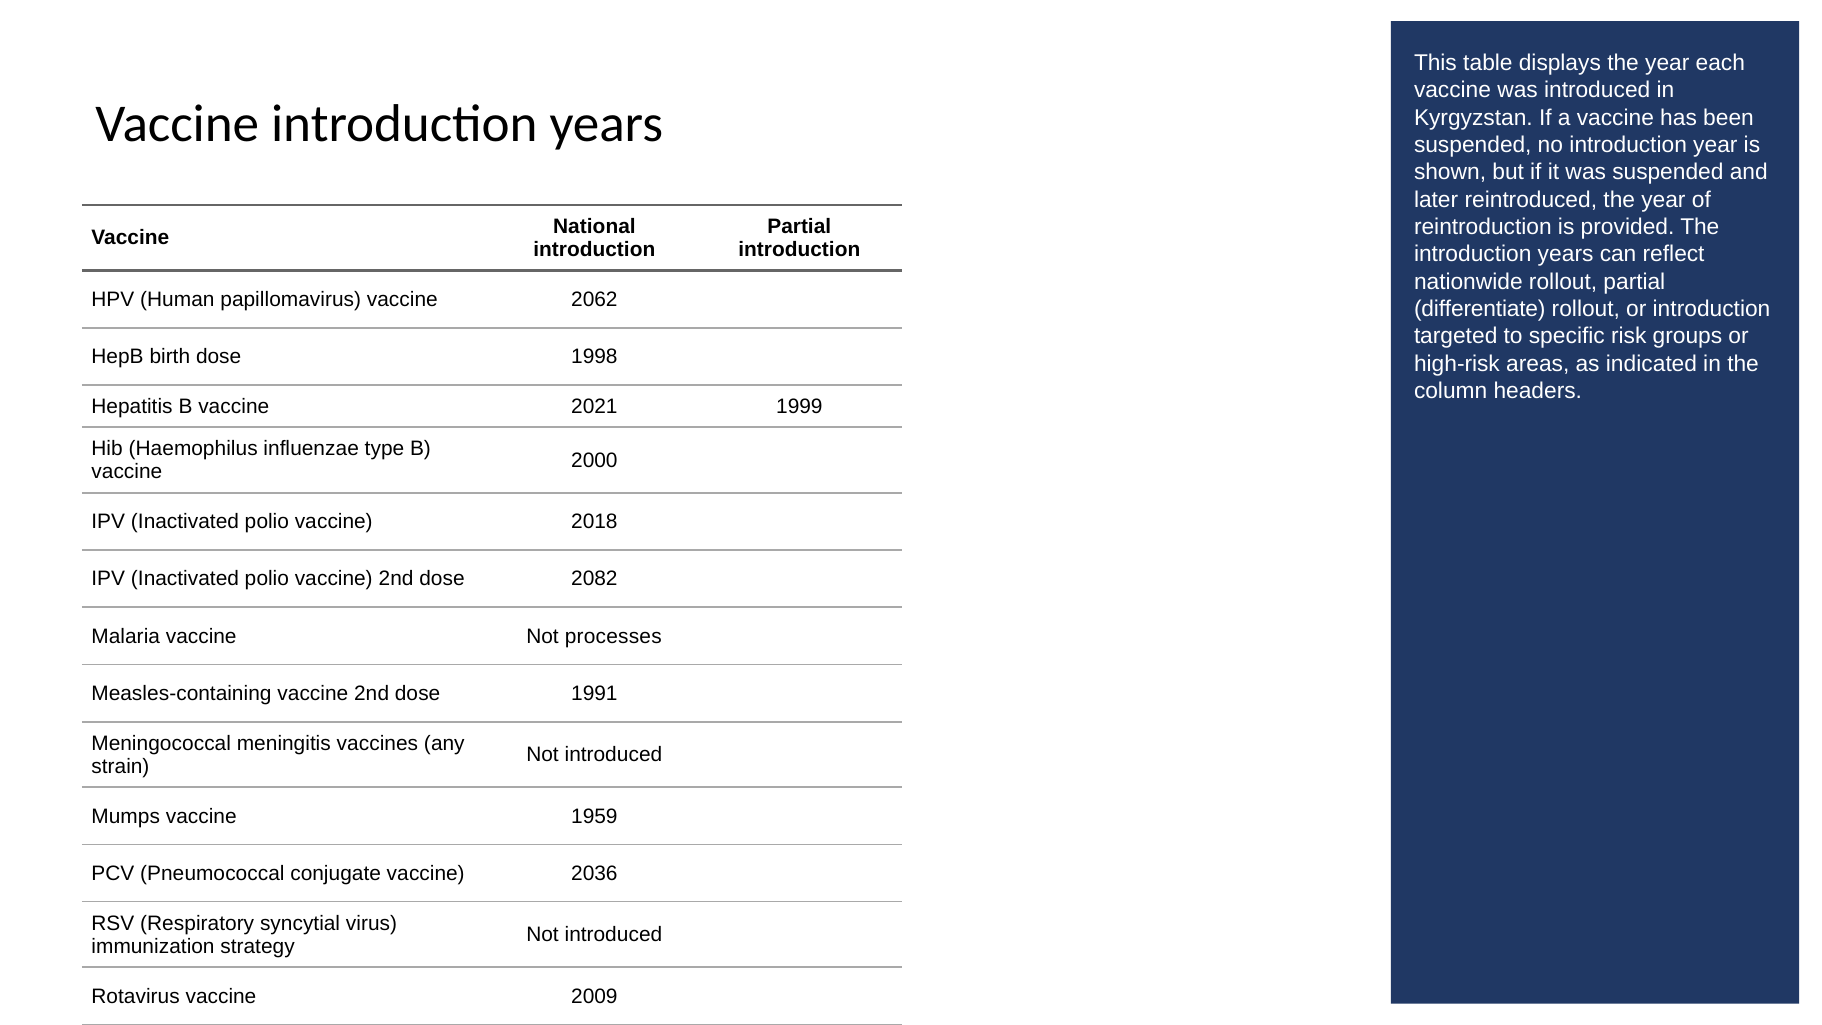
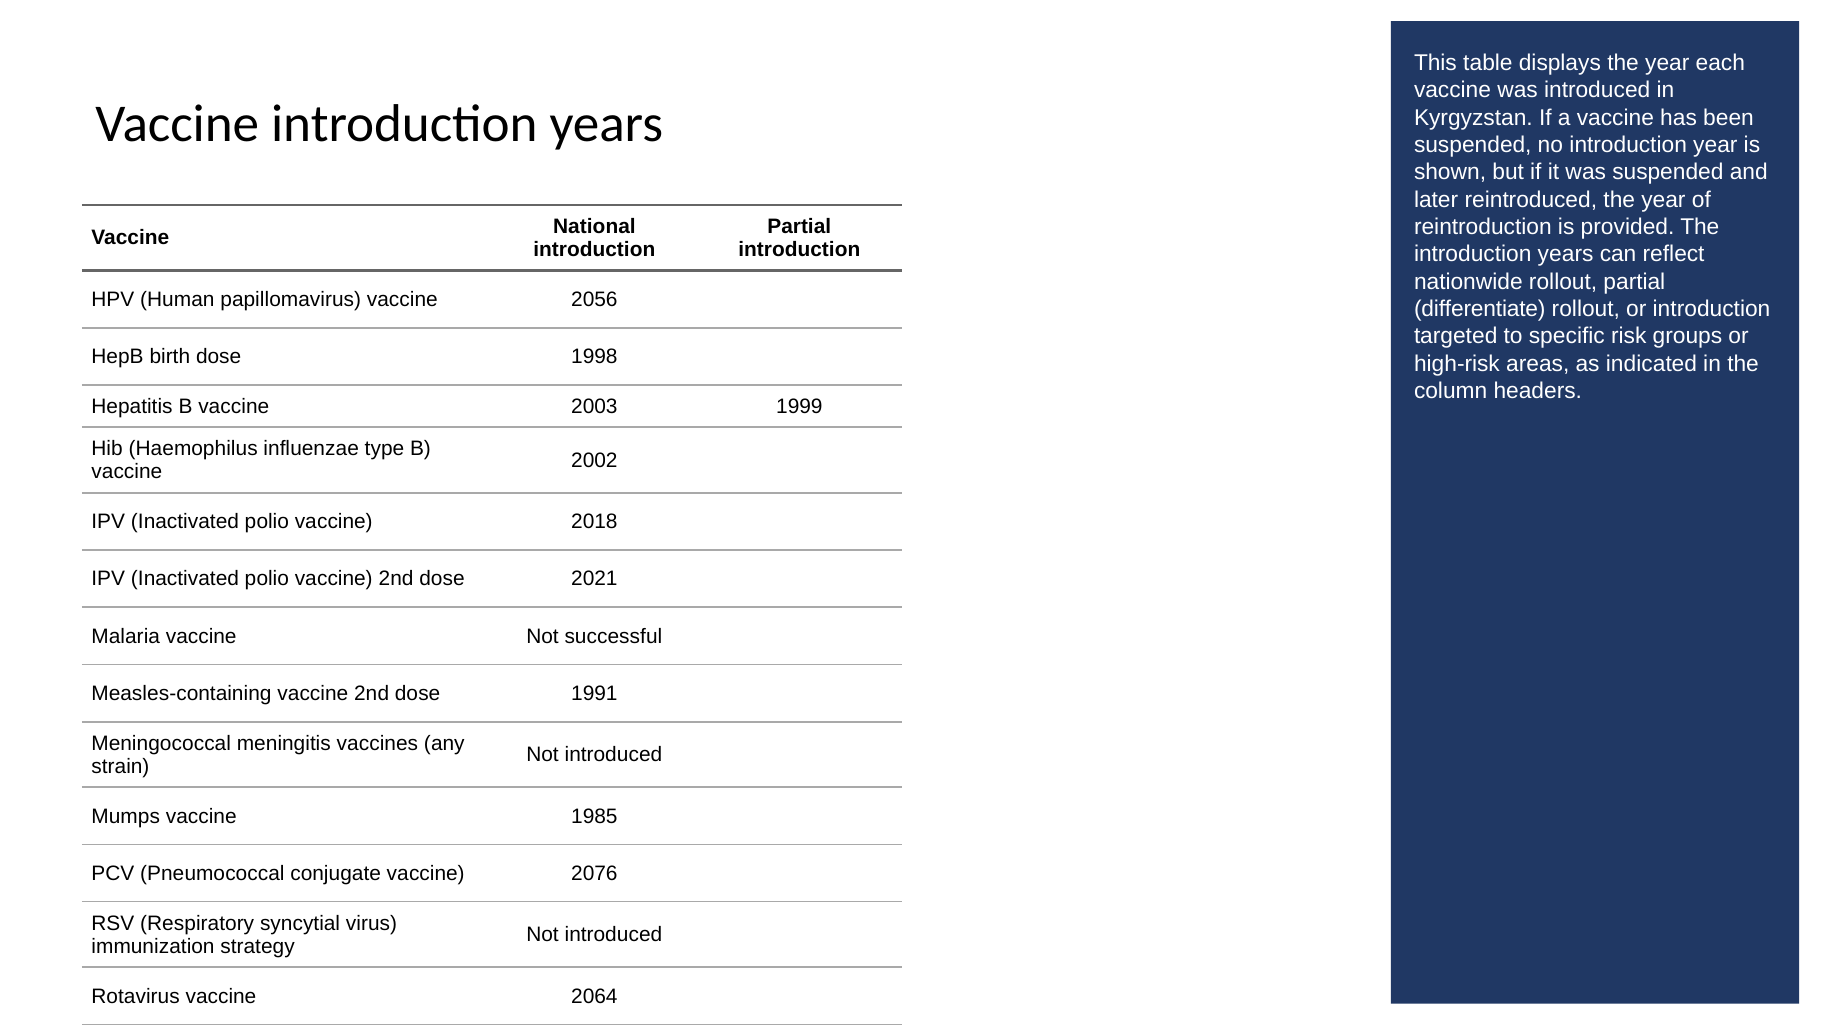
2062: 2062 -> 2056 (594, 299)
2021: 2021 -> 2003 (594, 406)
2000: 2000 -> 2002 (594, 460)
2082: 2082 -> 2021 (594, 579)
processes: processes -> successful (613, 636)
1959: 1959 -> 1985 (594, 816)
2036: 2036 -> 2076 (594, 873)
2009: 2009 -> 2064 (594, 996)
